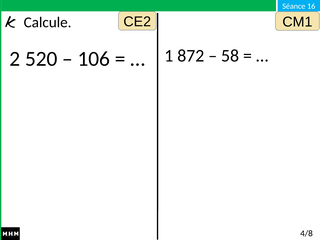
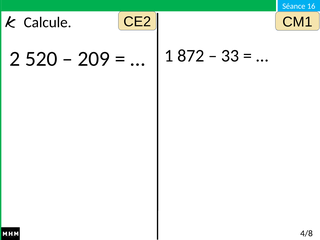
58: 58 -> 33 (230, 56)
106: 106 -> 209 (94, 59)
